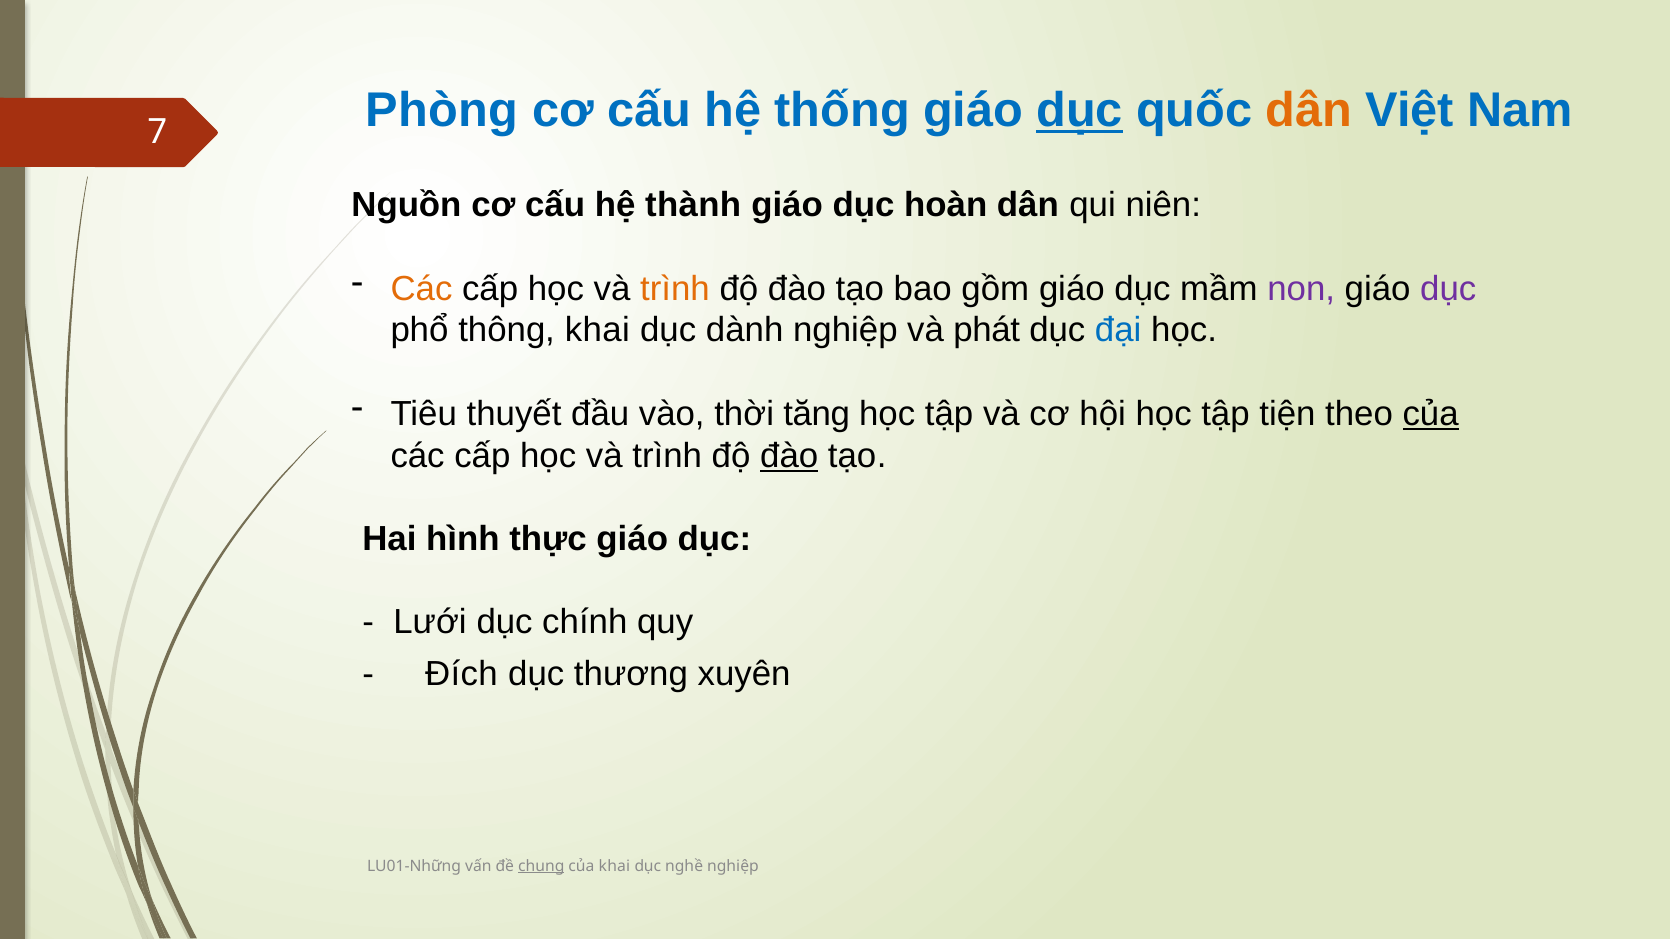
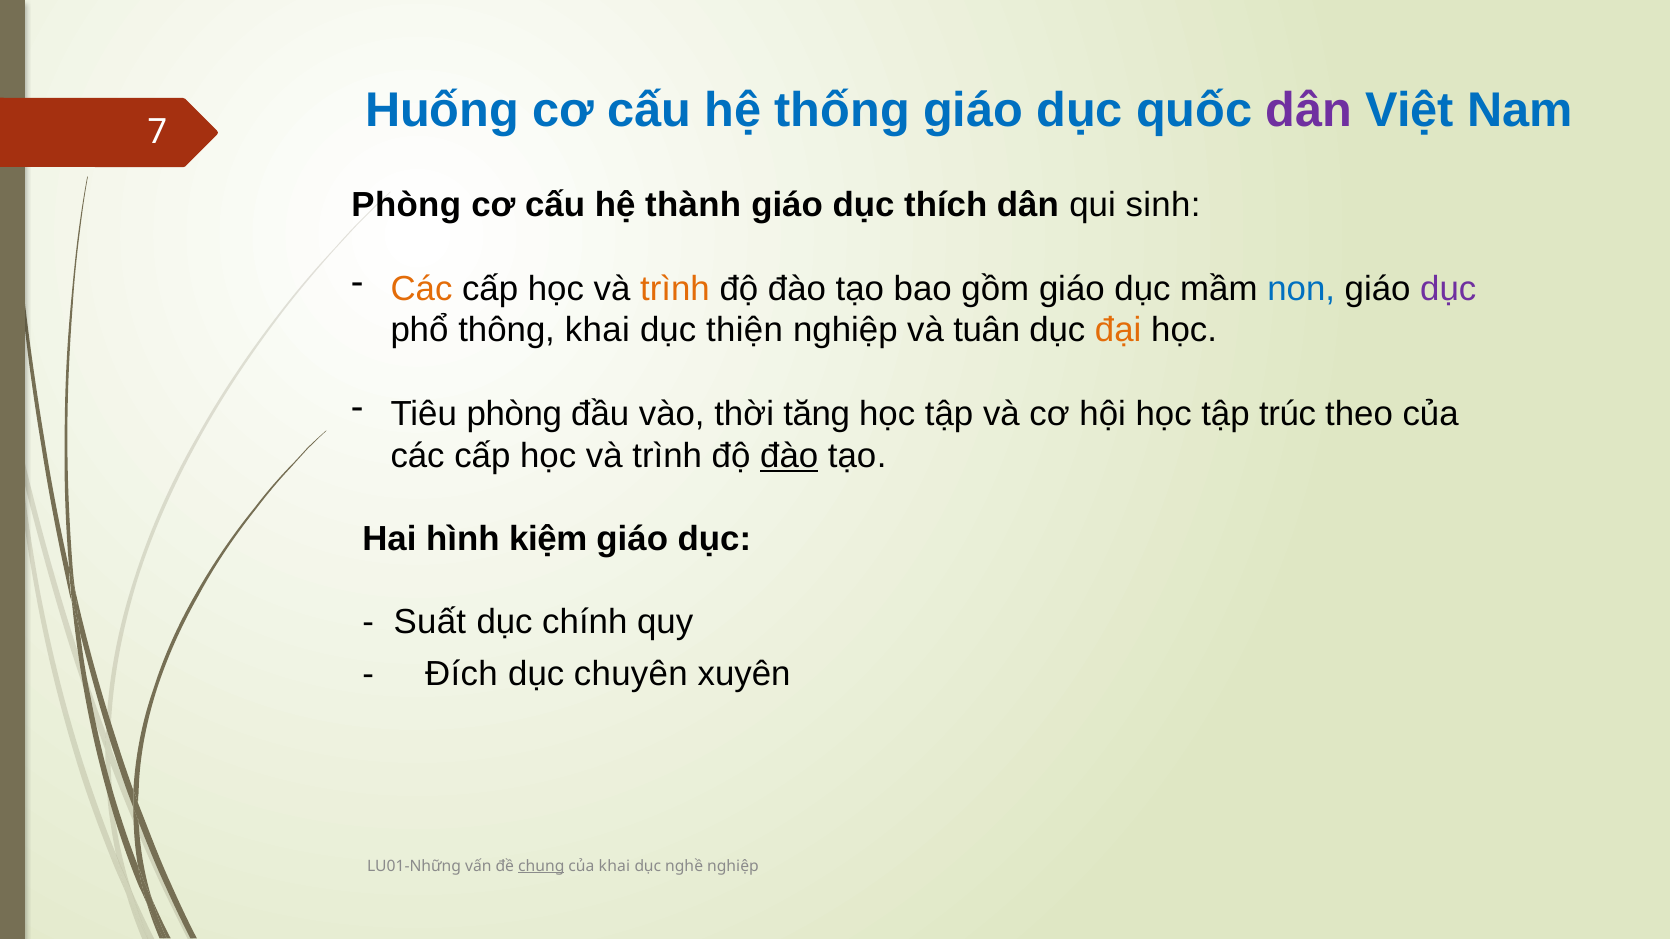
Phòng: Phòng -> Huống (442, 111)
dục underline: present -> none (1080, 111)
dân colour: orange -> purple (1309, 111)
Nguồn: Nguồn -> Phòng (406, 205)
hoàn: hoàn -> thích (946, 205)
niên: niên -> sinh (1163, 205)
non colour: purple -> blue (1301, 289)
dành: dành -> thiện (744, 331)
phát: phát -> tuân (987, 331)
đại colour: blue -> orange (1118, 331)
Tiêu thuyết: thuyết -> phòng (514, 414)
tiện: tiện -> trúc (1288, 414)
của underline: present -> none (1431, 414)
thực: thực -> kiệm (548, 539)
Lưới: Lưới -> Suất (430, 622)
thương: thương -> chuyên (631, 675)
